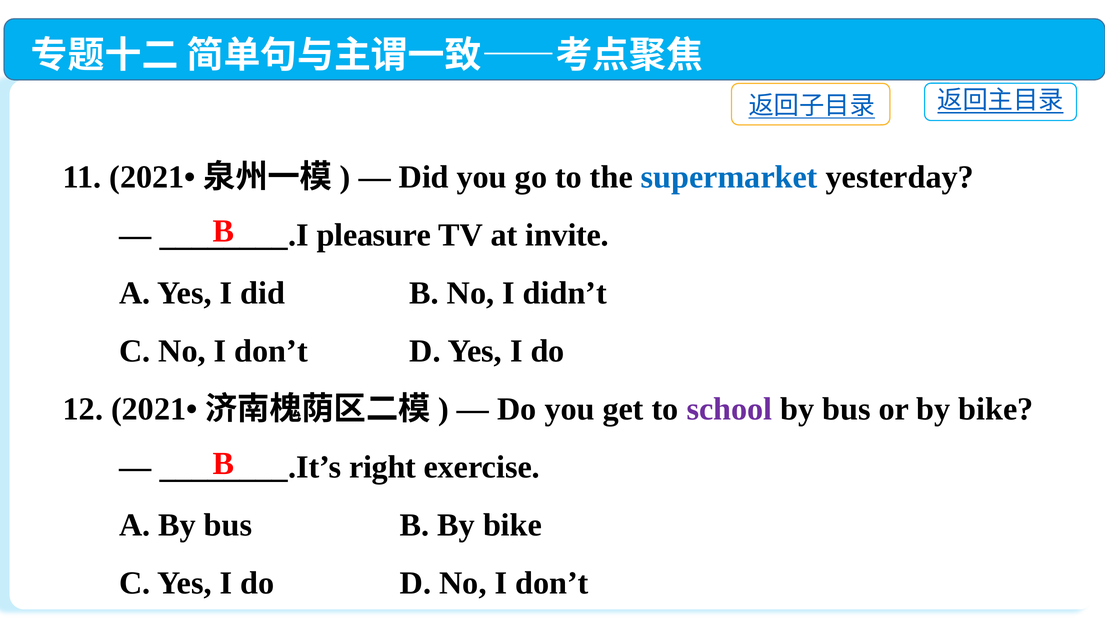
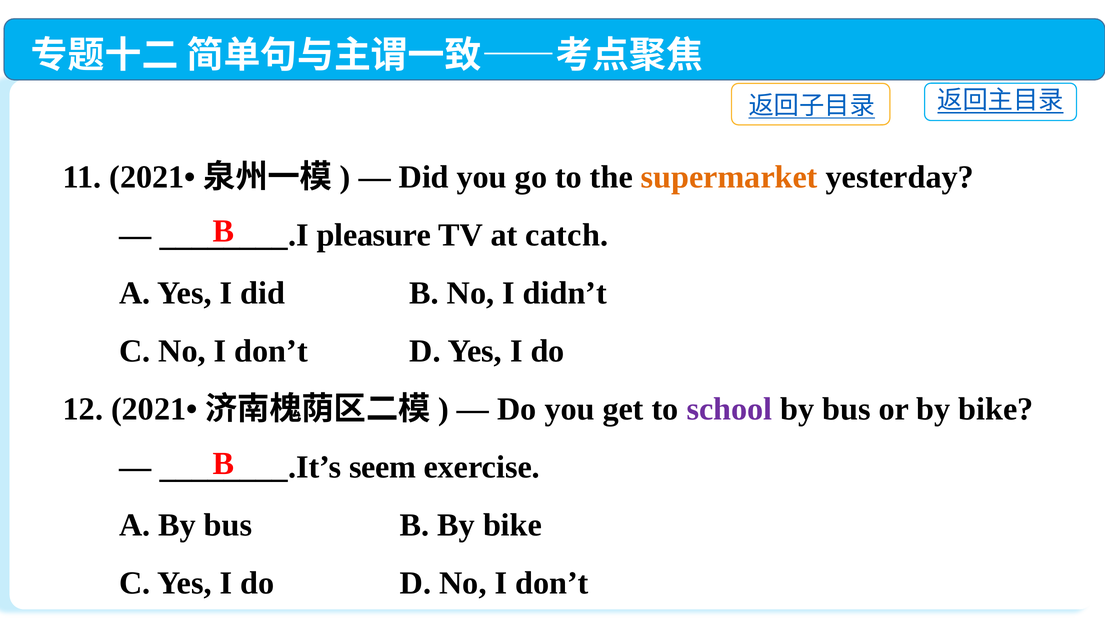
supermarket colour: blue -> orange (729, 177)
invite: invite -> catch (567, 235)
right: right -> seem (383, 467)
